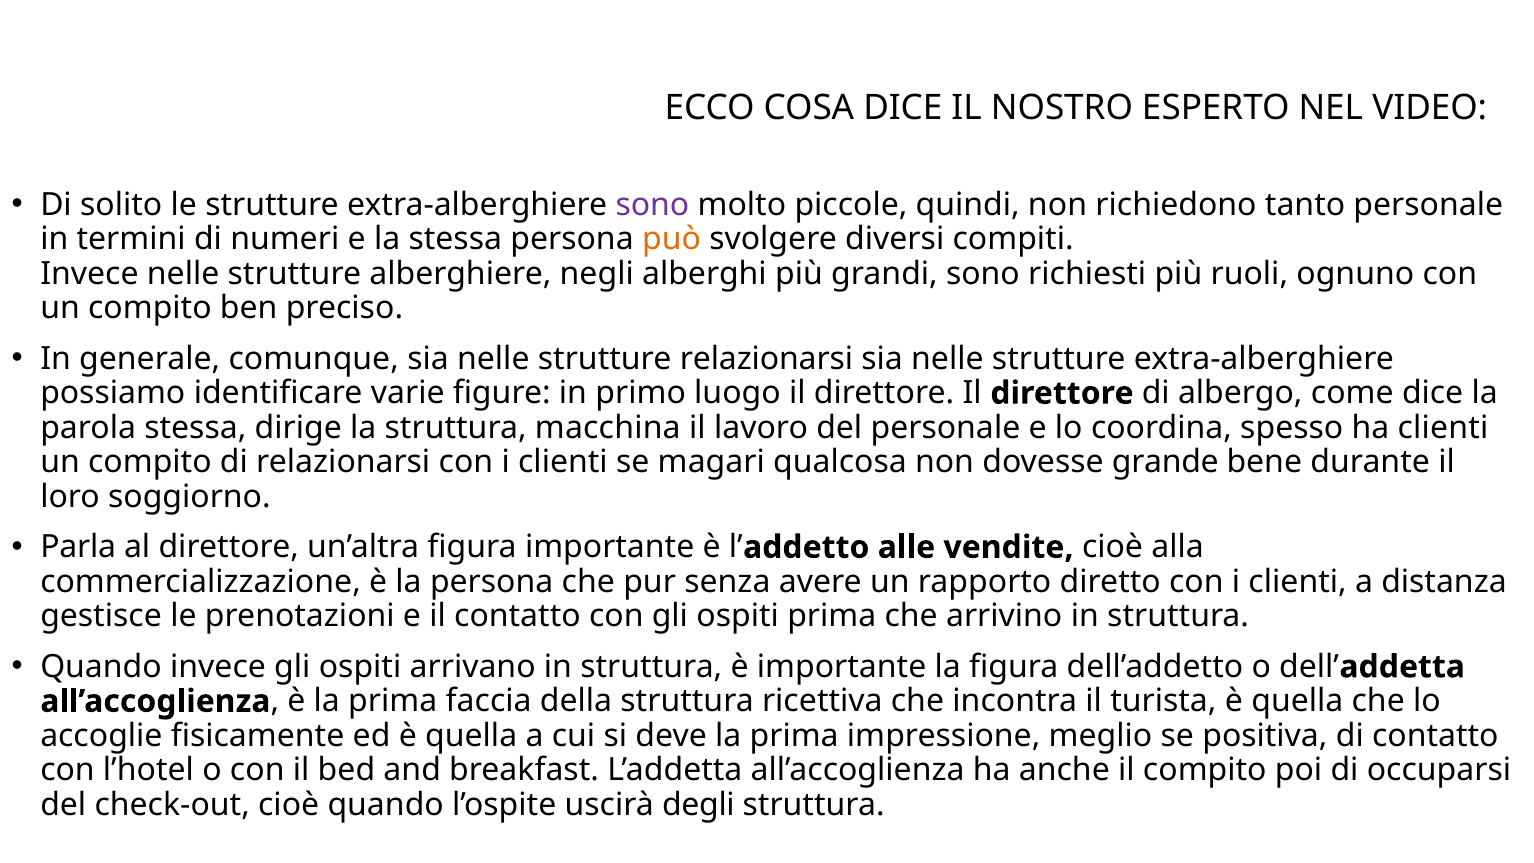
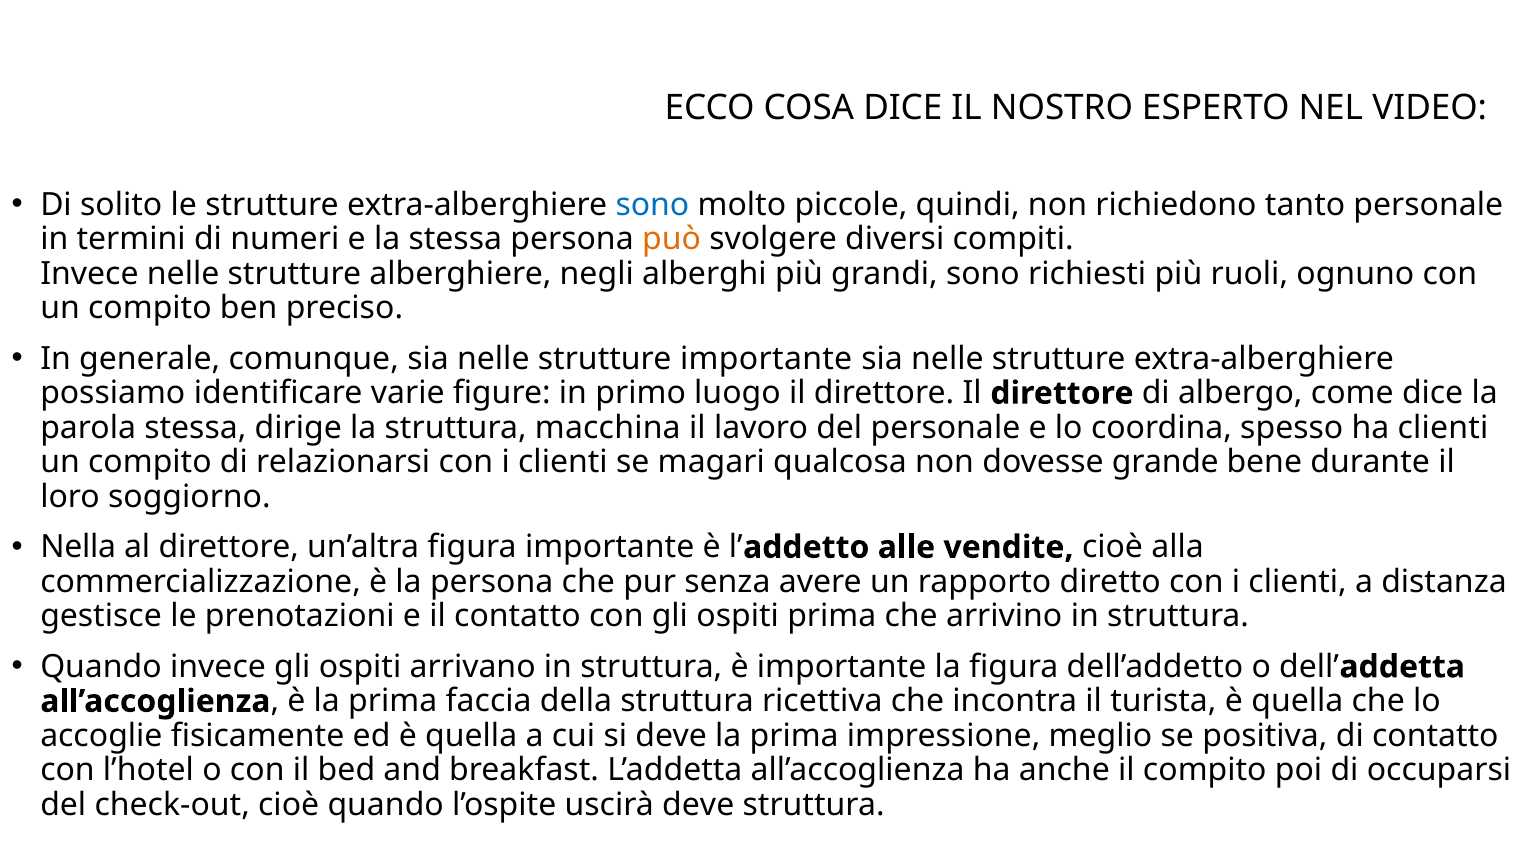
sono colour: purple -> blue (652, 205)
strutture relazionarsi: relazionarsi -> importante (766, 359)
Parla: Parla -> Nella (78, 547)
uscirà degli: degli -> deve (698, 805)
